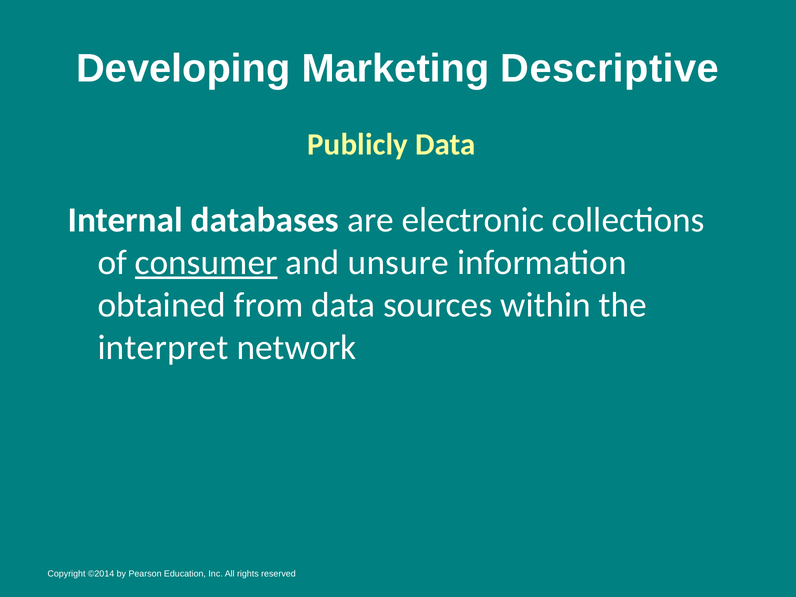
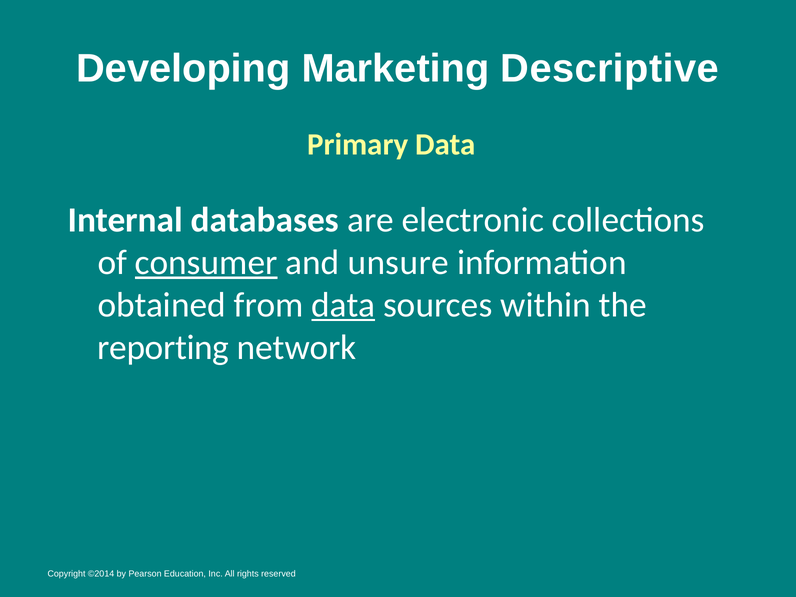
Publicly: Publicly -> Primary (358, 145)
data underline: none -> present (343, 305)
interpret: interpret -> reporting (163, 347)
